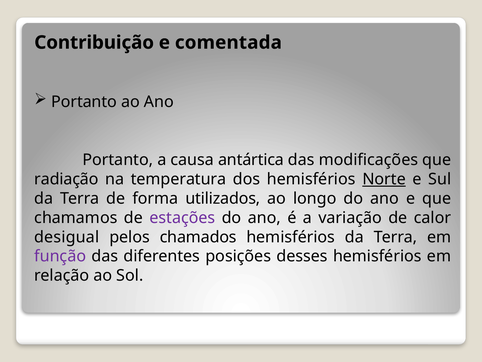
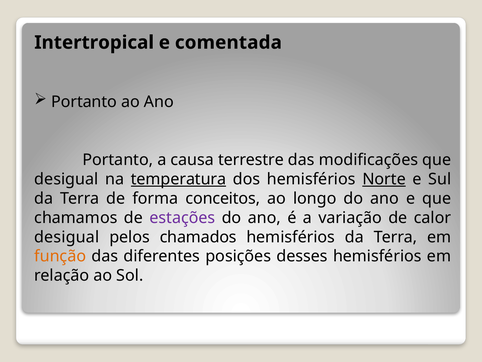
Contribuição: Contribuição -> Intertropical (94, 42)
antártica: antártica -> terrestre (251, 160)
radiação: radiação -> desigual (66, 179)
temperatura underline: none -> present (179, 179)
utilizados: utilizados -> conceitos (223, 198)
função colour: purple -> orange (60, 256)
